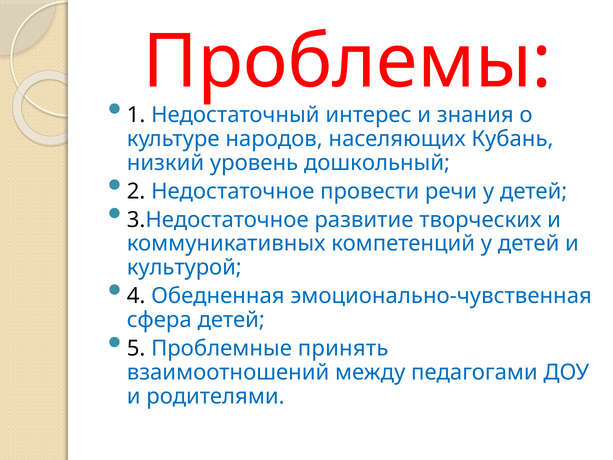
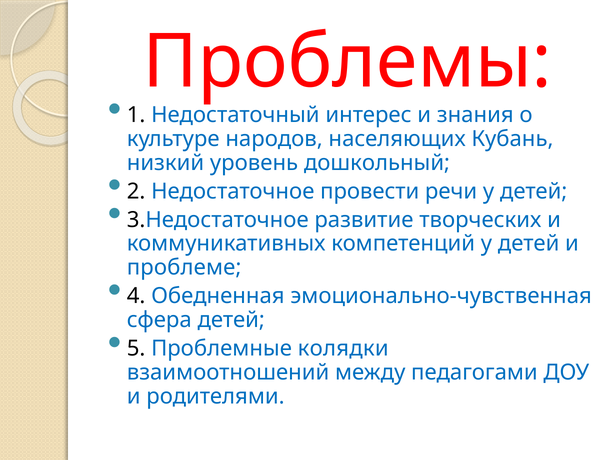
культурой: культурой -> проблеме (184, 267)
принять: принять -> колядки (343, 348)
